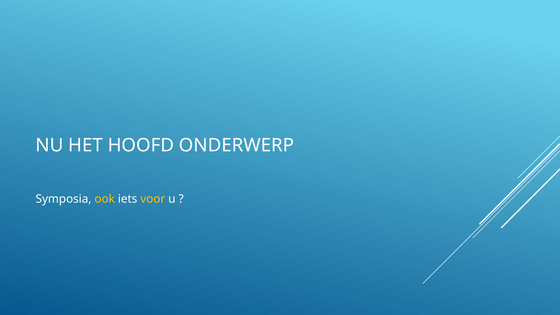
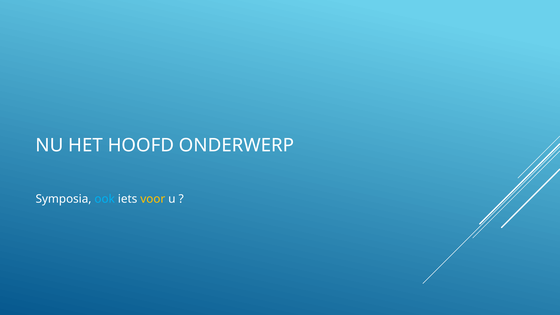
ook colour: yellow -> light blue (105, 199)
